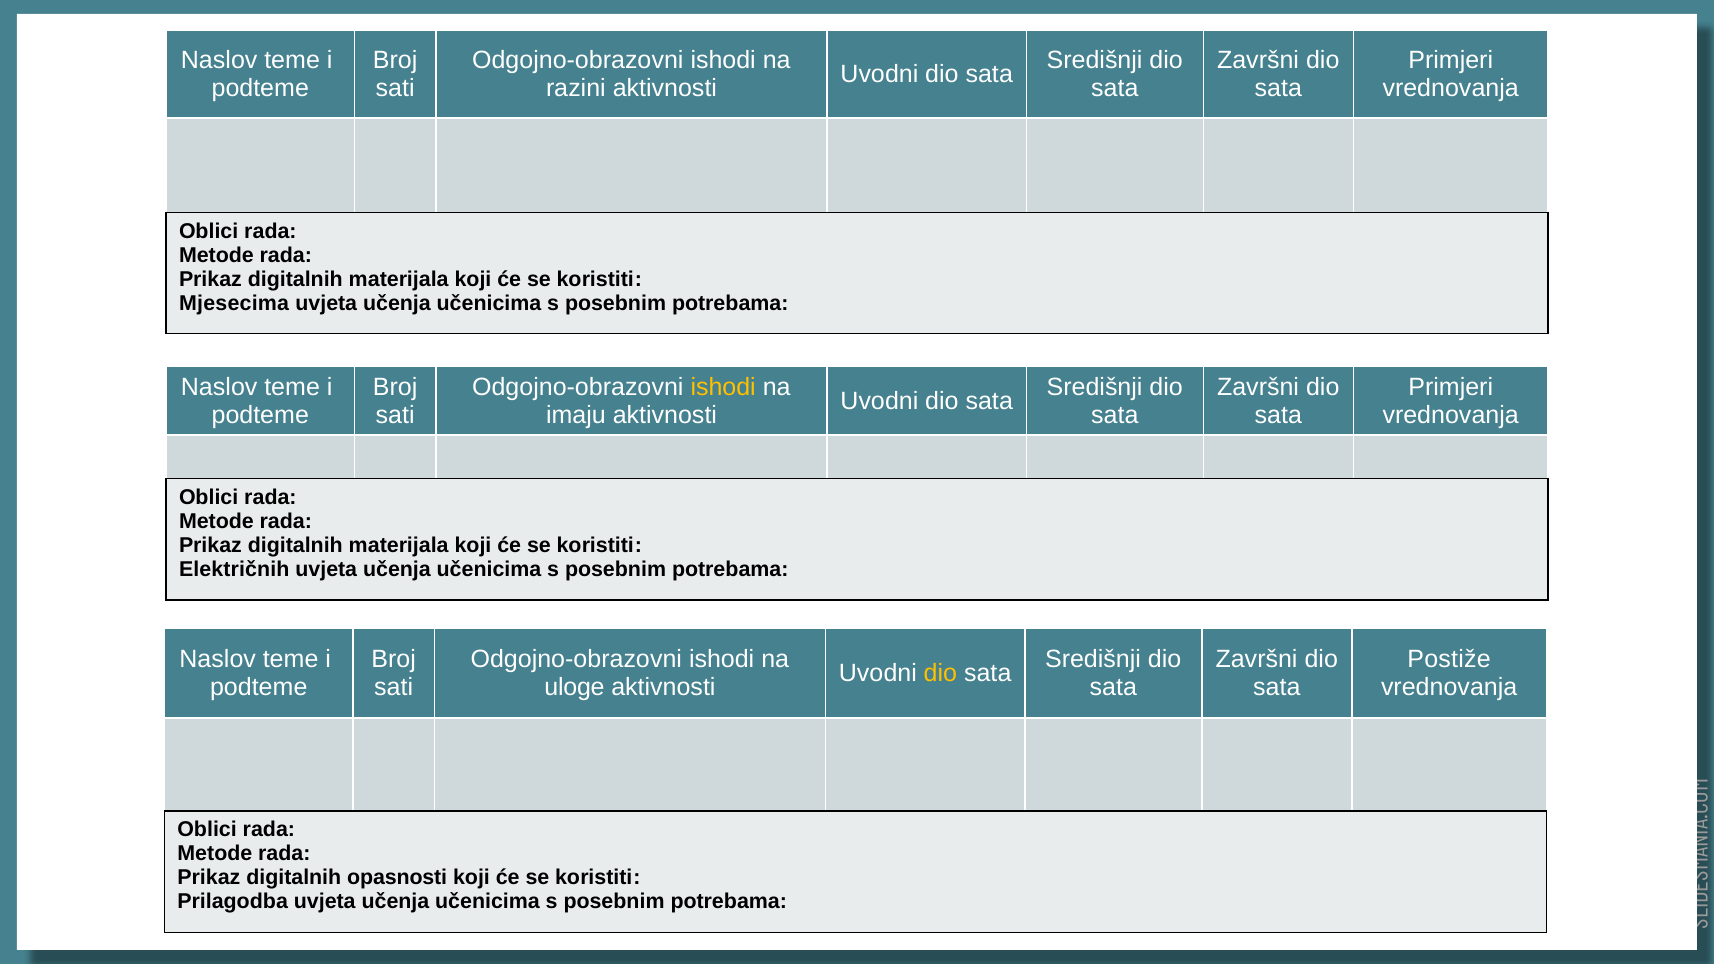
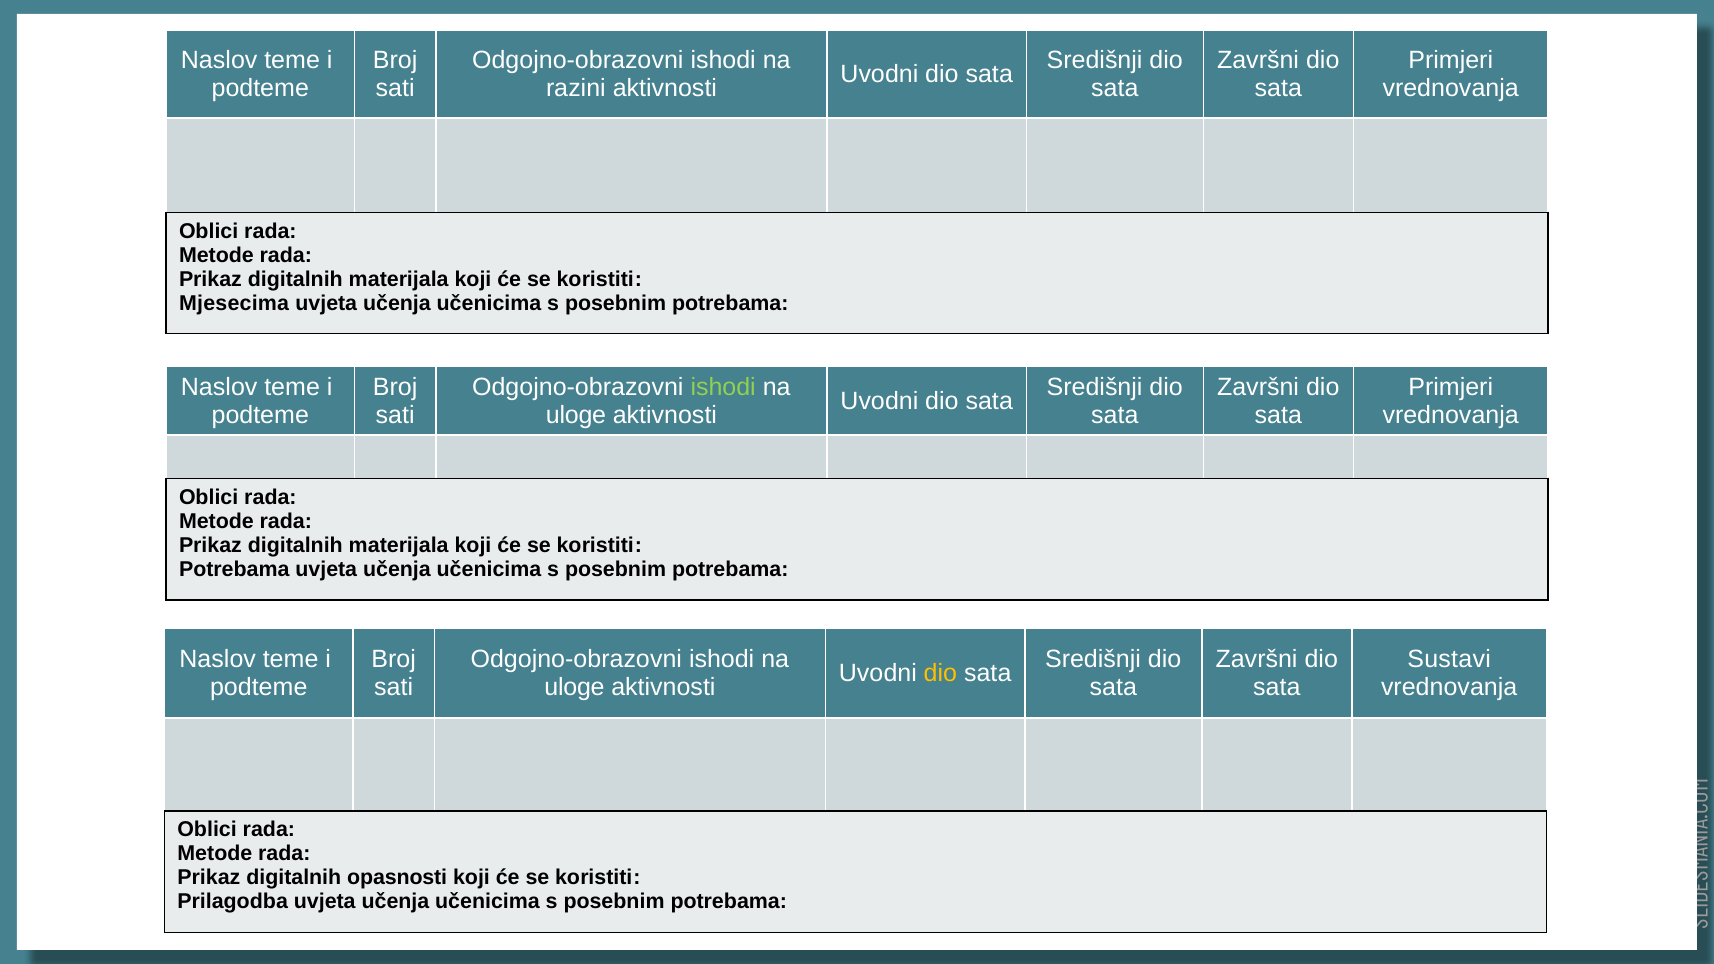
ishodi colour: yellow -> light green (723, 387)
imaju: imaju -> uloge (576, 415)
Električnih: Električnih -> Potrebama (234, 569)
Postiže: Postiže -> Sustavi (1449, 660)
